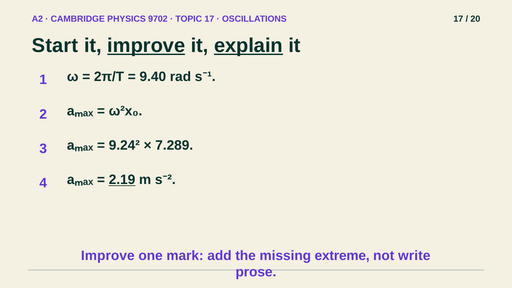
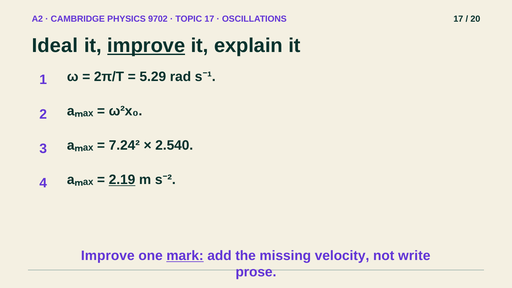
Start: Start -> Ideal (55, 46)
explain underline: present -> none (248, 46)
9.40: 9.40 -> 5.29 (153, 77)
9.24²: 9.24² -> 7.24² (124, 145)
7.289: 7.289 -> 2.540 (174, 145)
mark underline: none -> present (185, 256)
extreme: extreme -> velocity (342, 256)
